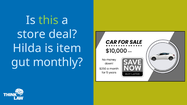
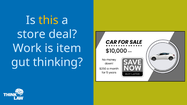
this colour: light green -> yellow (49, 20)
Hilda: Hilda -> Work (27, 48)
monthly: monthly -> thinking (58, 62)
